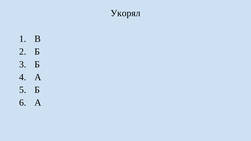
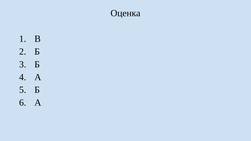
Укорял: Укорял -> Оценка (125, 13)
